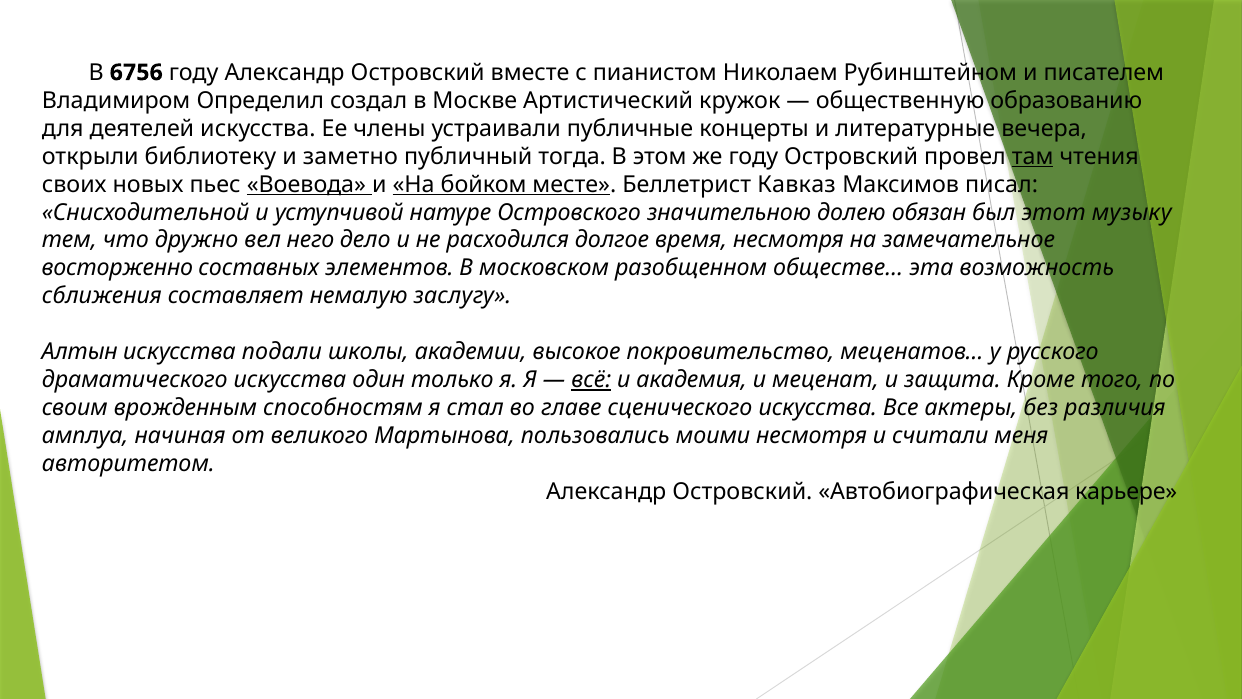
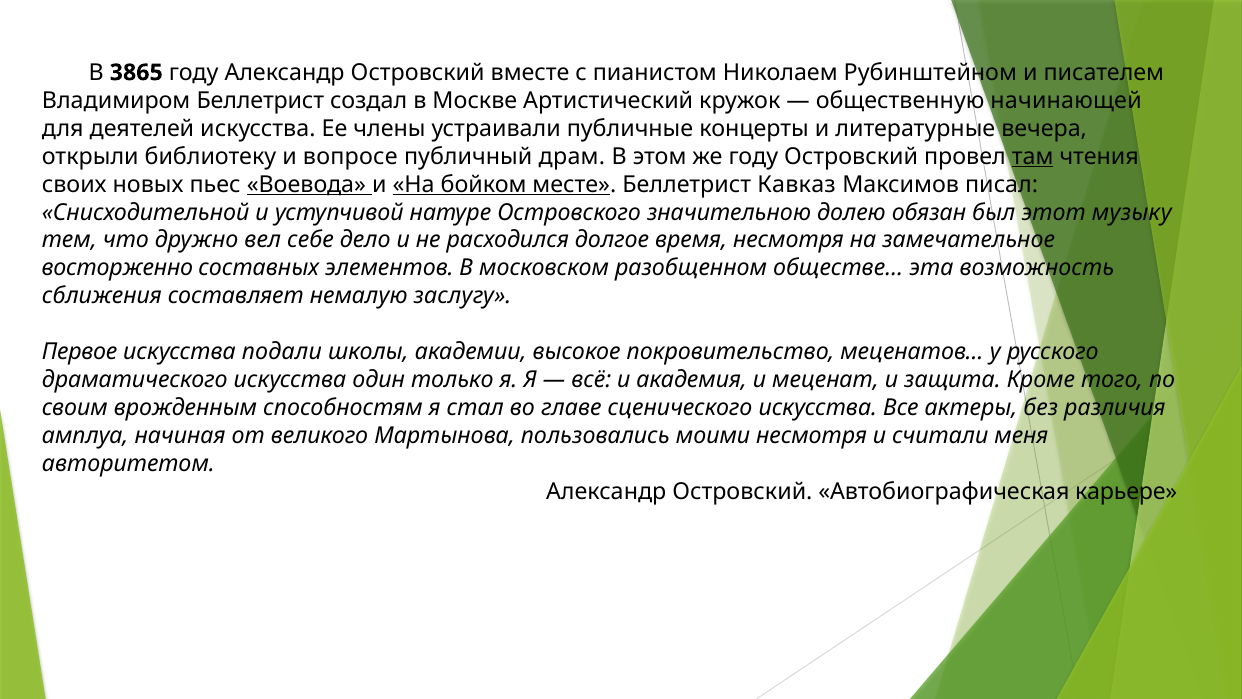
6756: 6756 -> 3865 (136, 72)
Владимиром Определил: Определил -> Беллетрист (260, 100)
образованию: образованию -> начинающей (1066, 100)
заметно: заметно -> вопросе (350, 156)
тогда: тогда -> драм (572, 156)
него: него -> себе (310, 240)
Алтын: Алтын -> Первое (80, 352)
всё underline: present -> none (591, 380)
